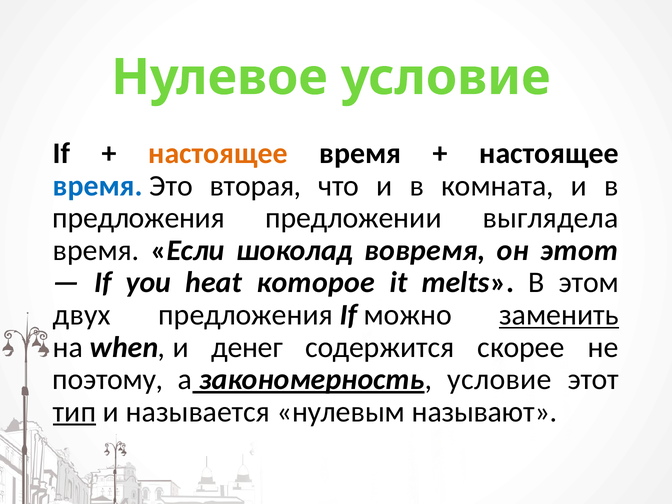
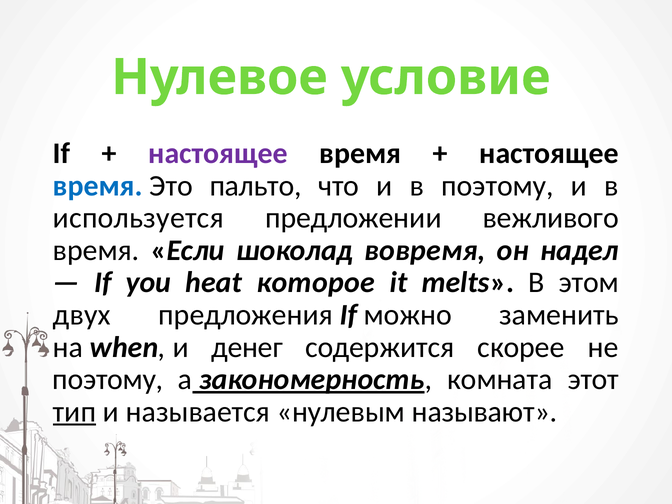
настоящее colour: orange -> purple (218, 153)
вторая: вторая -> пальто (256, 186)
в комната: комната -> поэтому (498, 186)
предложения: предложения -> используется (138, 218)
выглядела: выглядела -> вежливого (551, 218)
он этот: этот -> надел (579, 250)
заменить underline: present -> none (559, 315)
закономерность условие: условие -> комната (500, 379)
